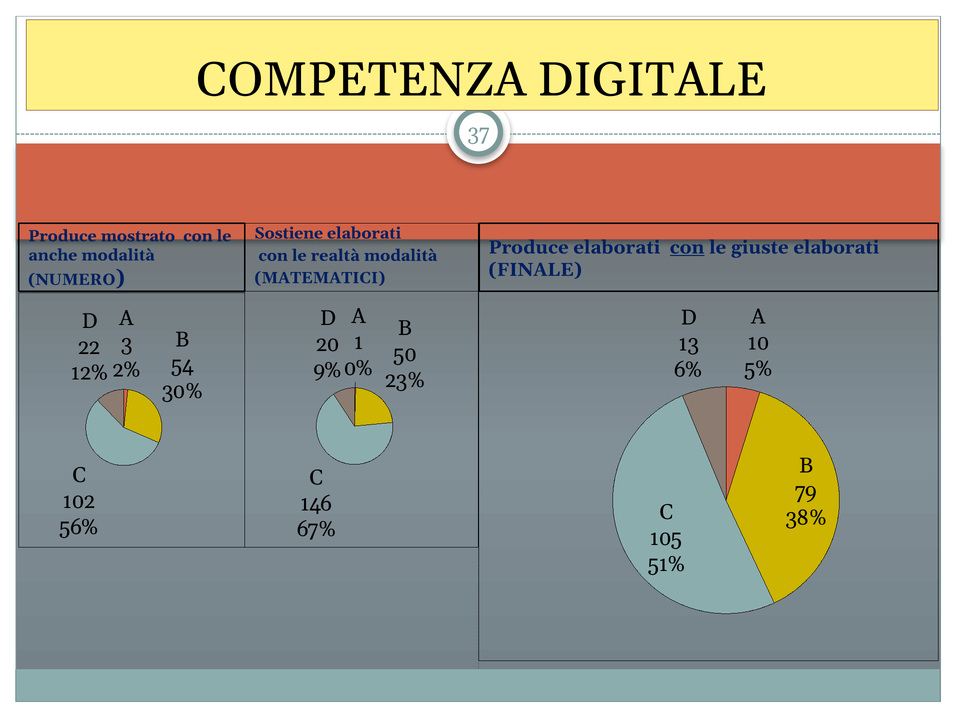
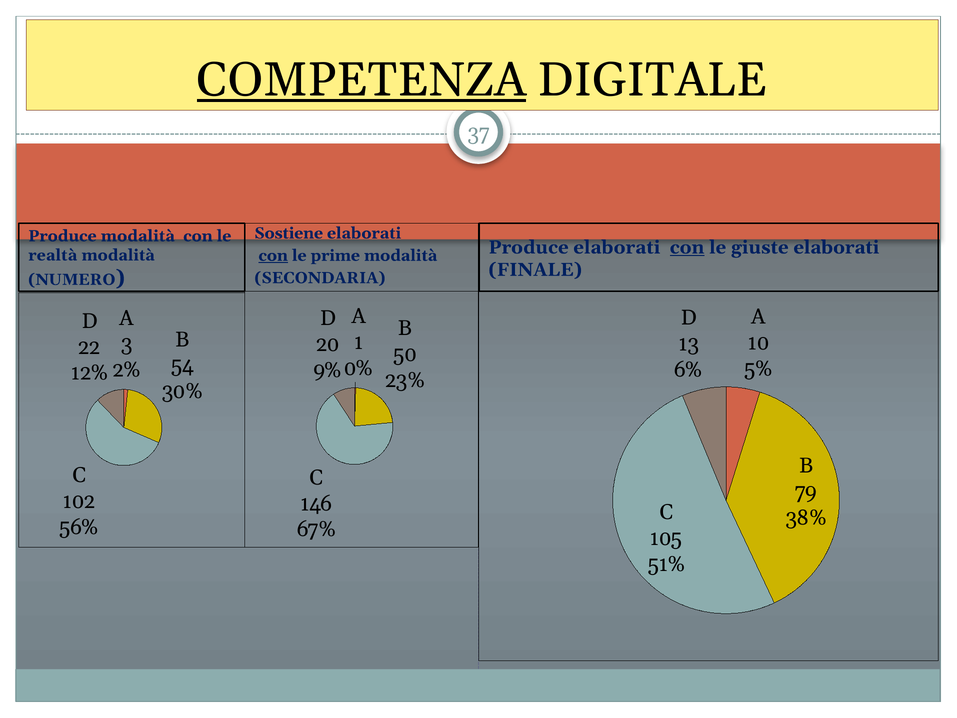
COMPETENZA underline: none -> present (362, 80)
Produce mostrato: mostrato -> modalità (138, 236)
anche: anche -> realtà (53, 255)
con underline: none -> present (273, 255)
realtà: realtà -> prime (335, 255)
MATEMATICI: MATEMATICI -> SECONDARIA (320, 278)
